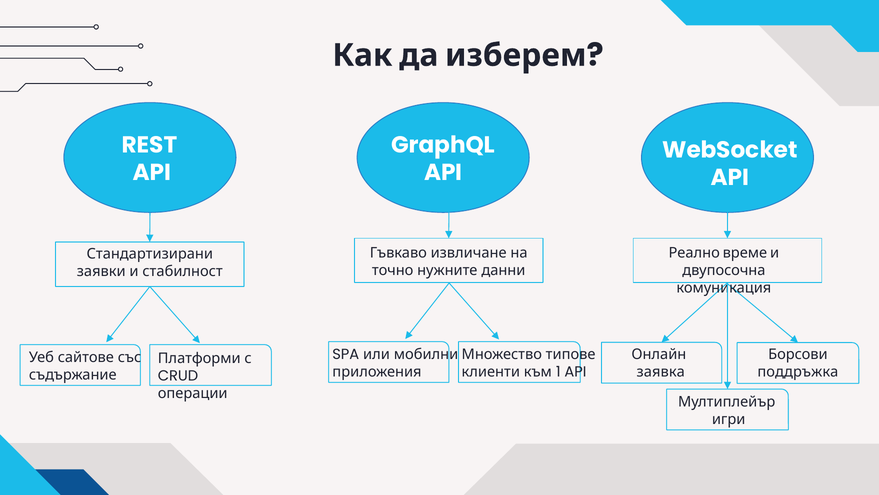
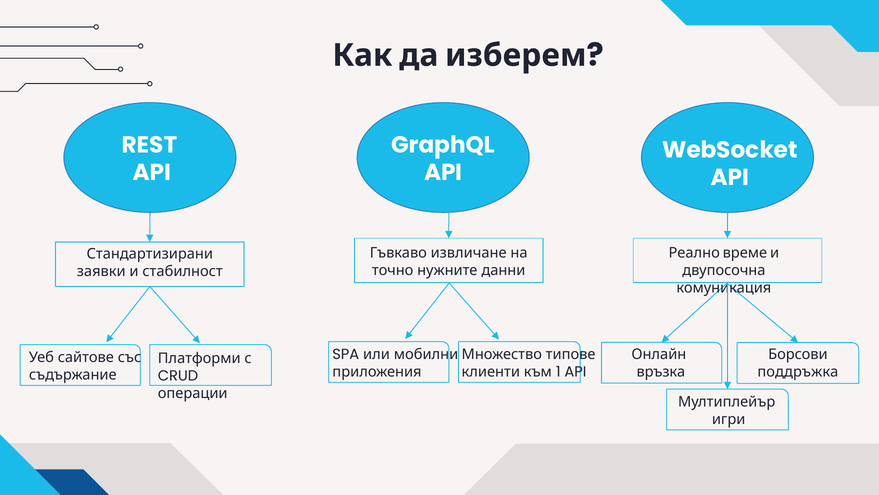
заявка: заявка -> връзка (661, 371)
